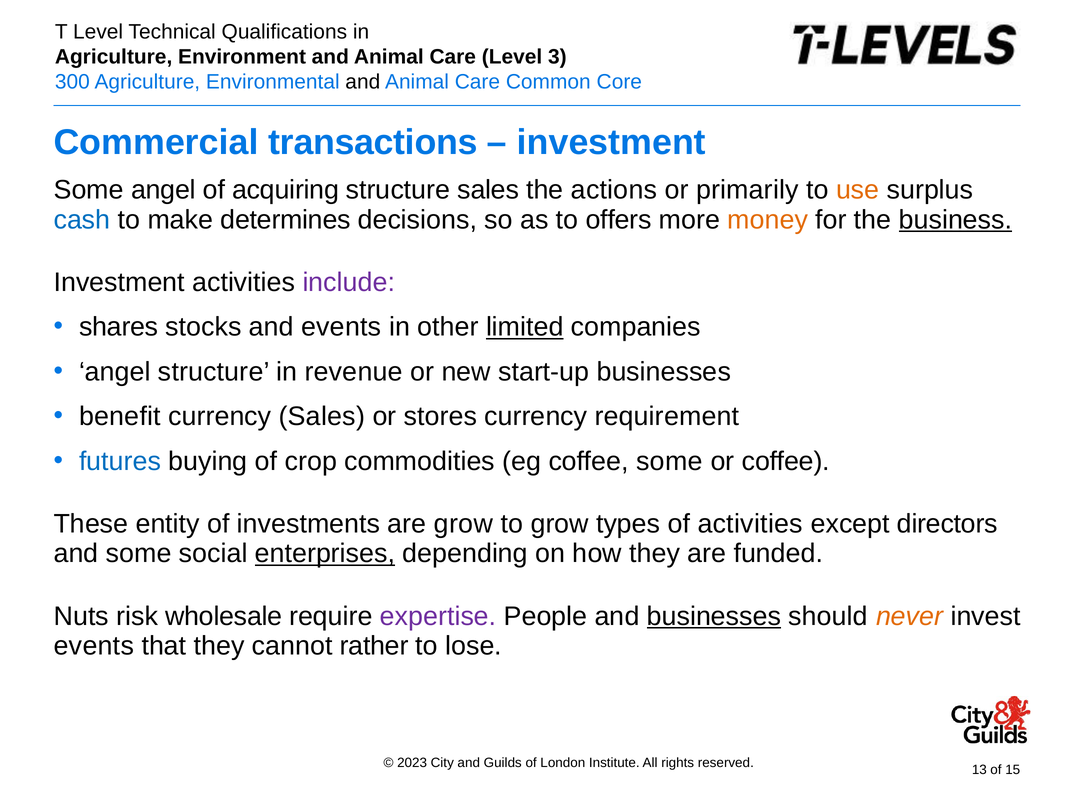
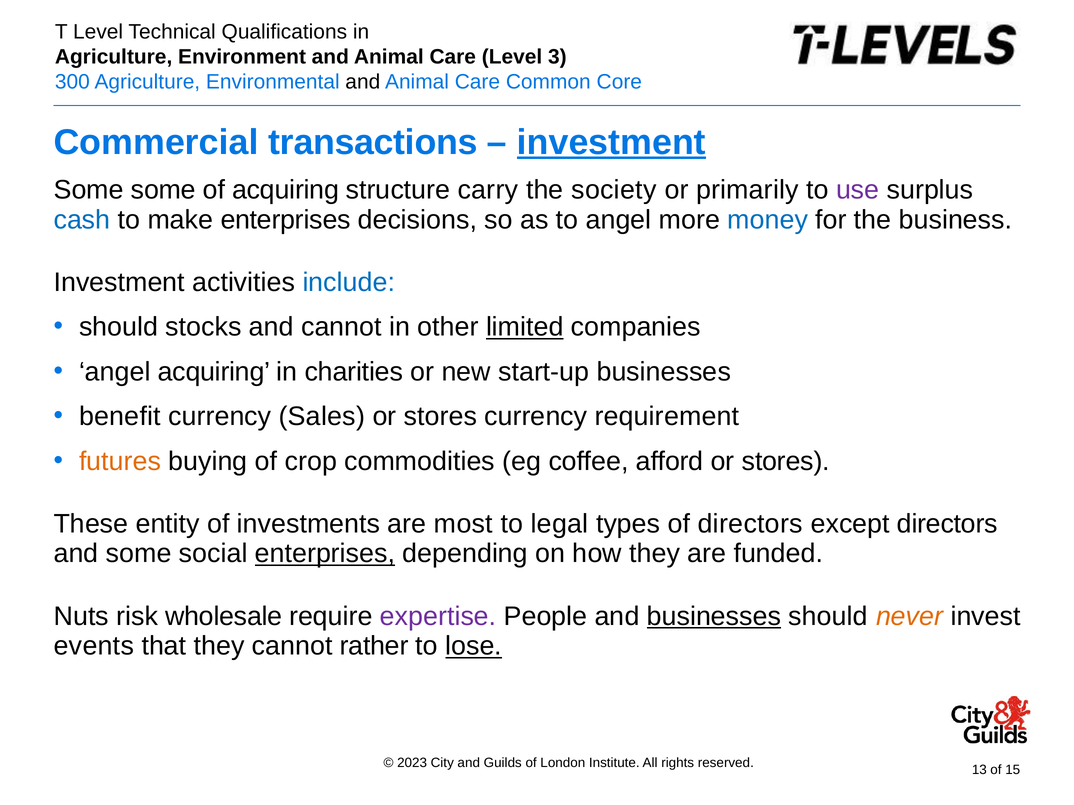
investment underline: none -> present (611, 142)
Some angel: angel -> some (163, 190)
structure sales: sales -> carry (488, 190)
actions: actions -> society (614, 190)
use colour: orange -> purple (858, 190)
make determines: determines -> enterprises (286, 220)
to offers: offers -> angel (619, 220)
money colour: orange -> blue (768, 220)
business underline: present -> none (955, 220)
include colour: purple -> blue (349, 283)
shares: shares -> should (119, 327)
and events: events -> cannot (341, 327)
angel structure: structure -> acquiring (214, 372)
revenue: revenue -> charities (354, 372)
futures colour: blue -> orange (120, 461)
coffee some: some -> afford (670, 461)
coffee: coffee -> stores (786, 461)
are grow: grow -> most (463, 524)
to grow: grow -> legal (560, 524)
of activities: activities -> directors (750, 524)
lose underline: none -> present (474, 646)
